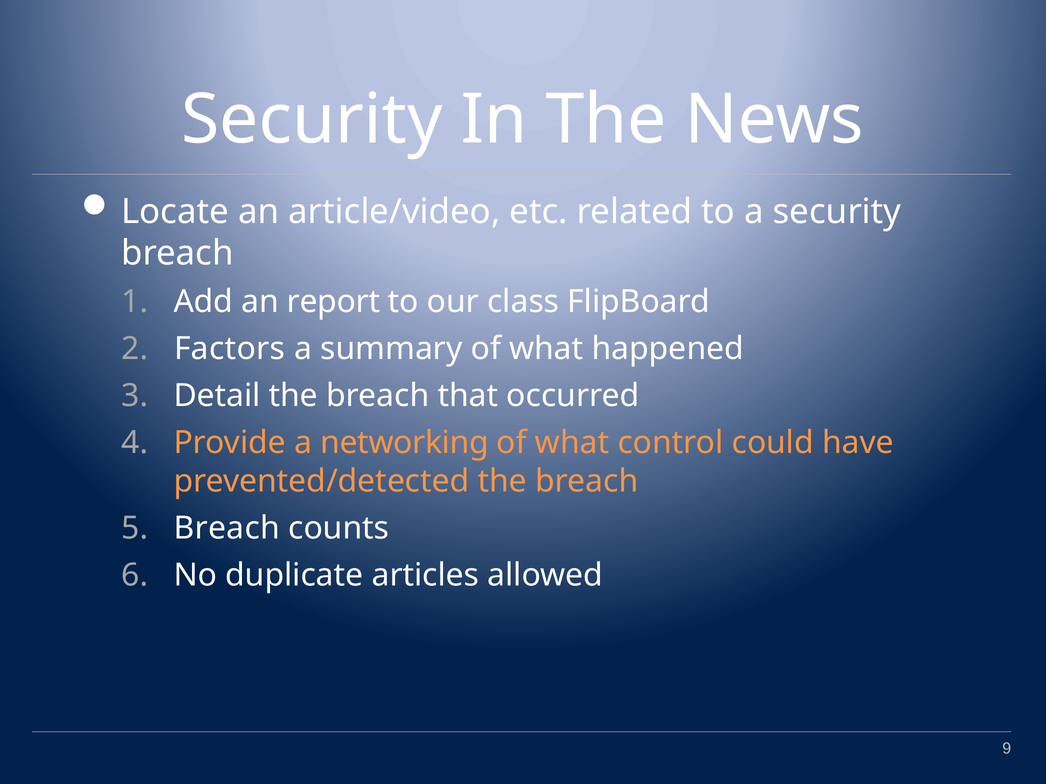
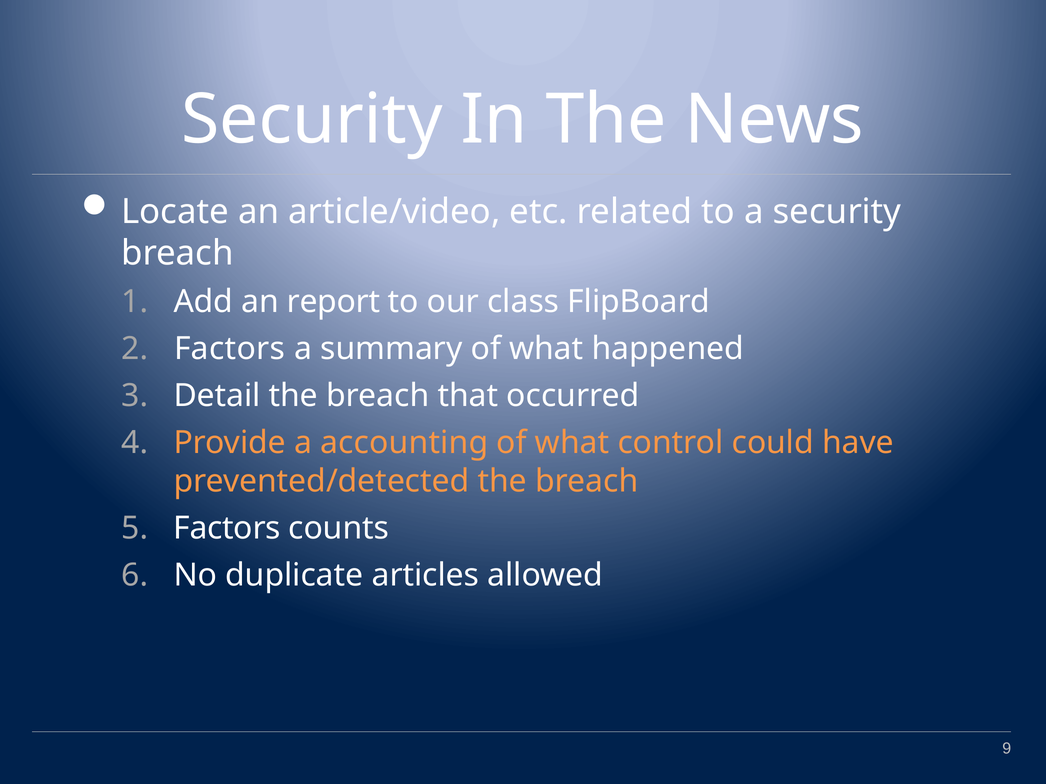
networking: networking -> accounting (404, 443)
Breach: Breach -> Factors (227, 528)
